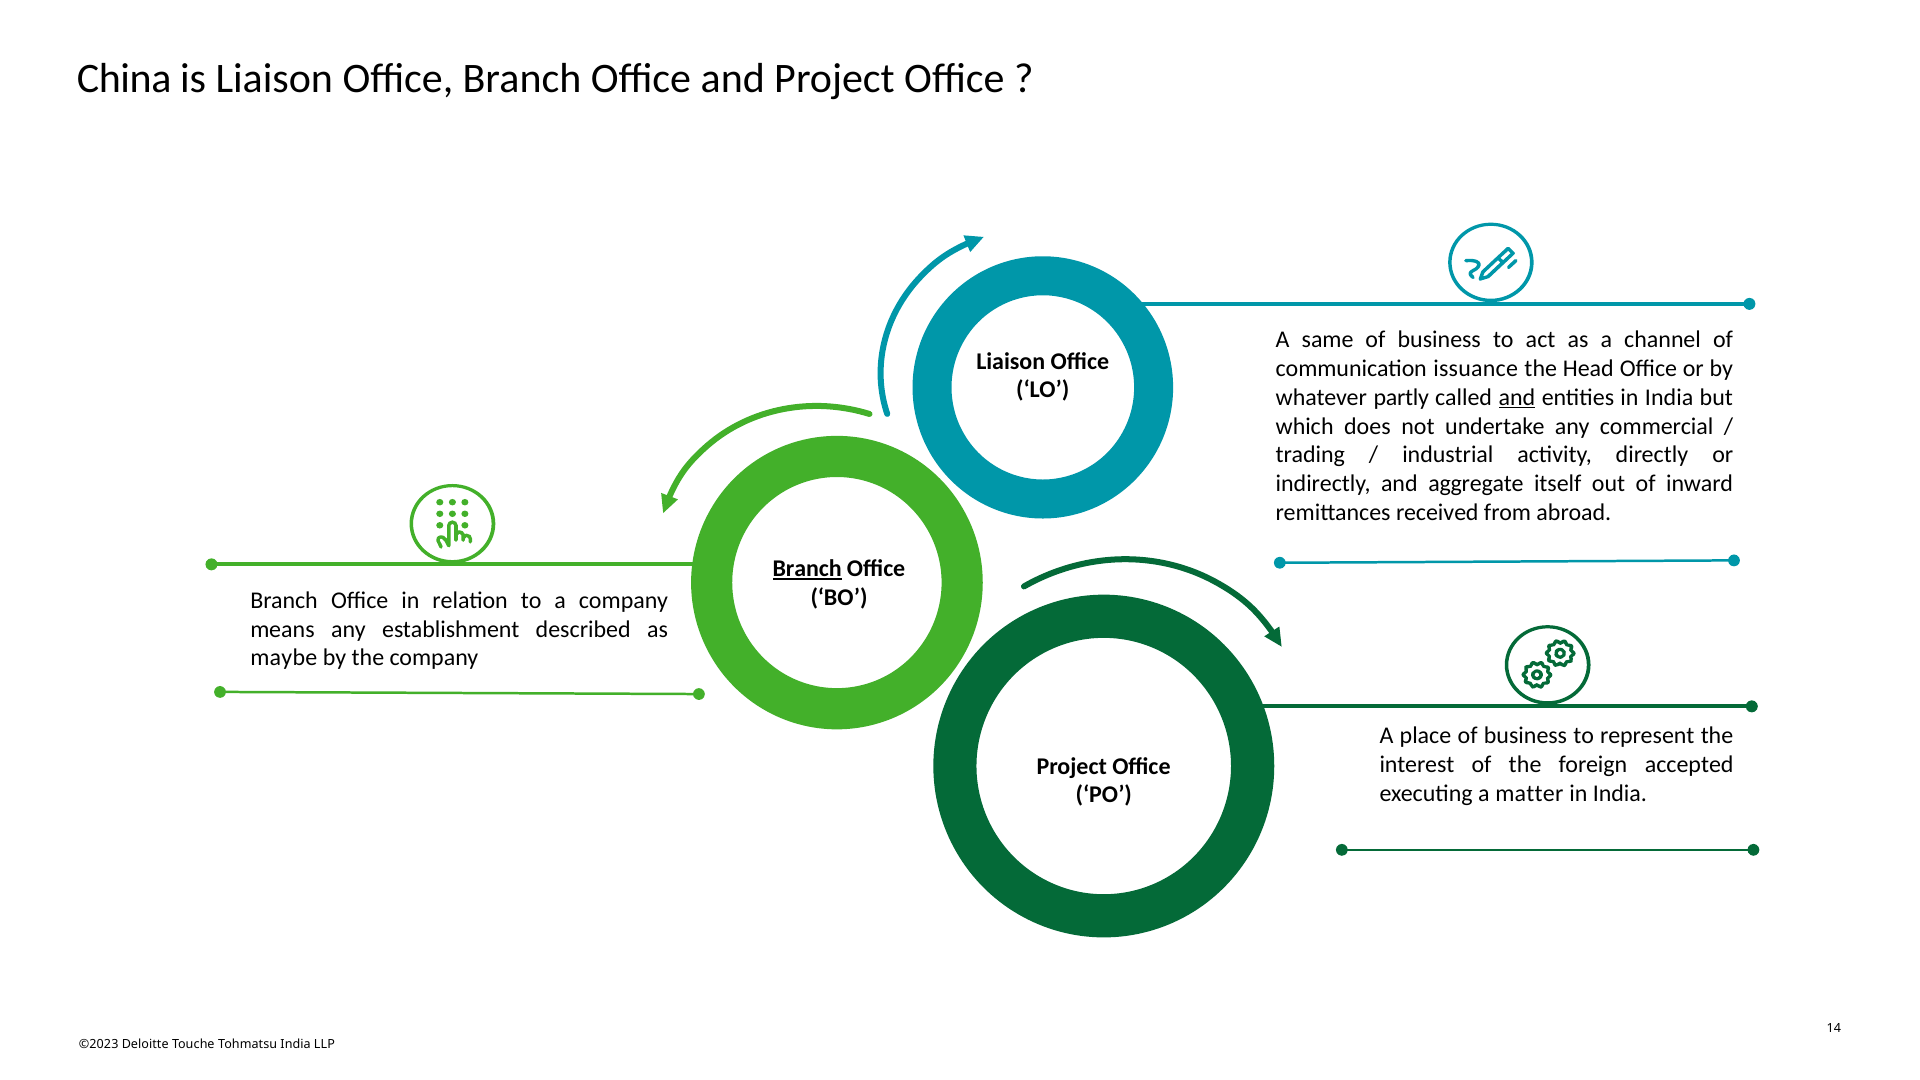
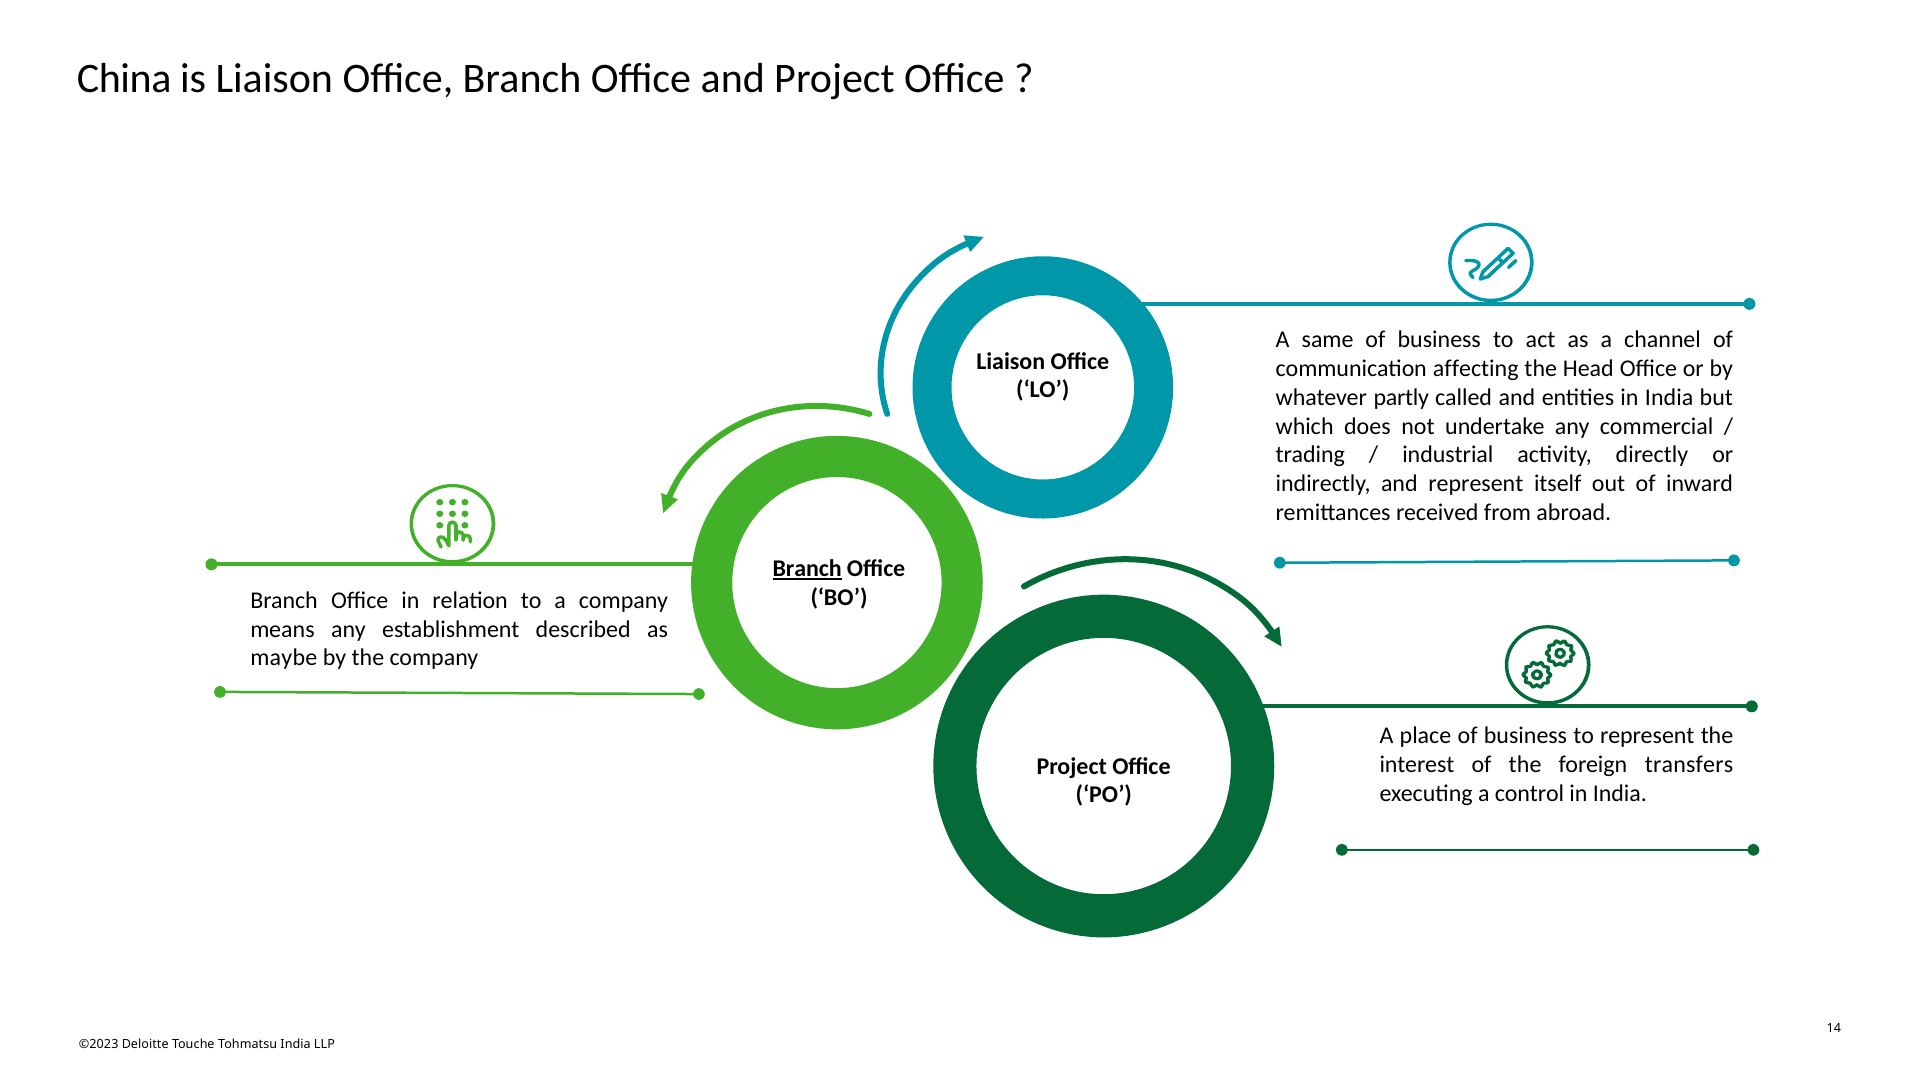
issuance: issuance -> affecting (1476, 369)
and underline: present -> none (1517, 397)
and aggregate: aggregate -> represent (1476, 484)
accepted: accepted -> transfers (1689, 765)
matter: matter -> control (1529, 794)
